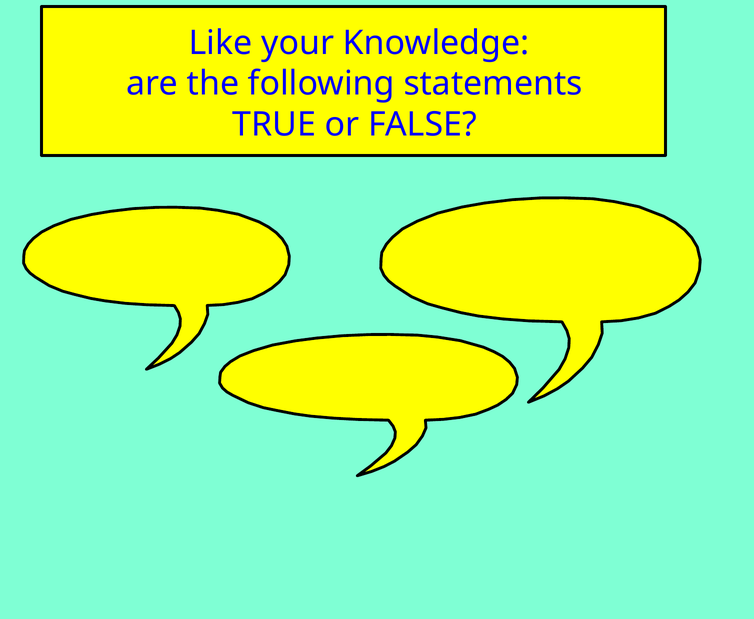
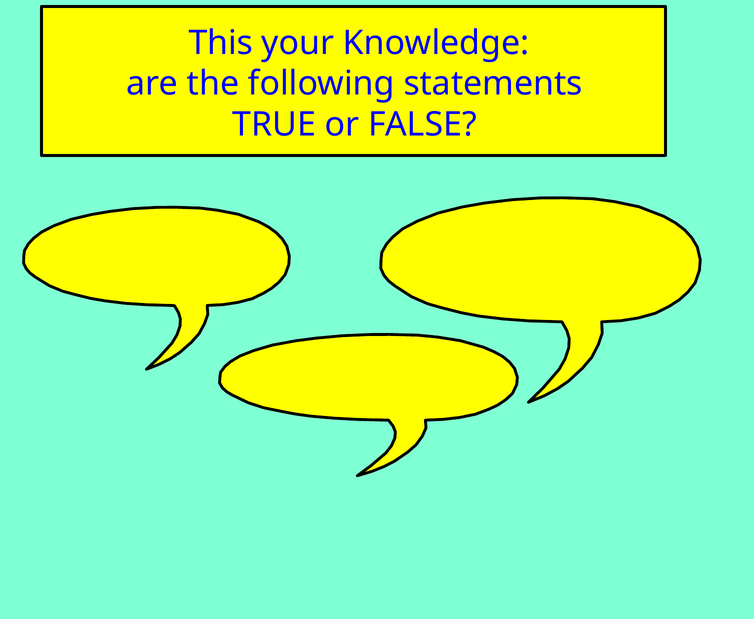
Like: Like -> This (221, 43)
